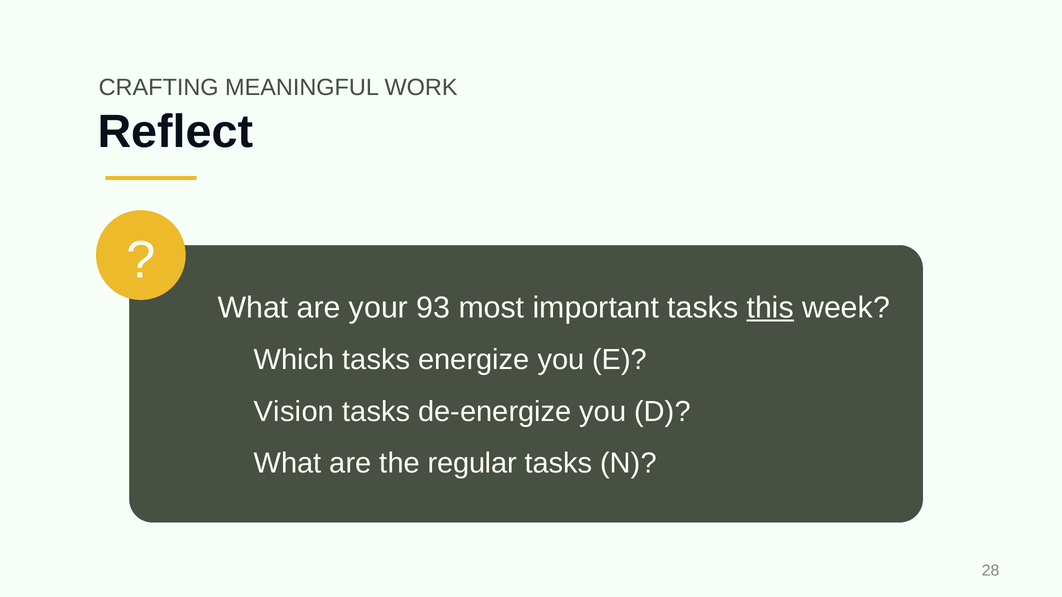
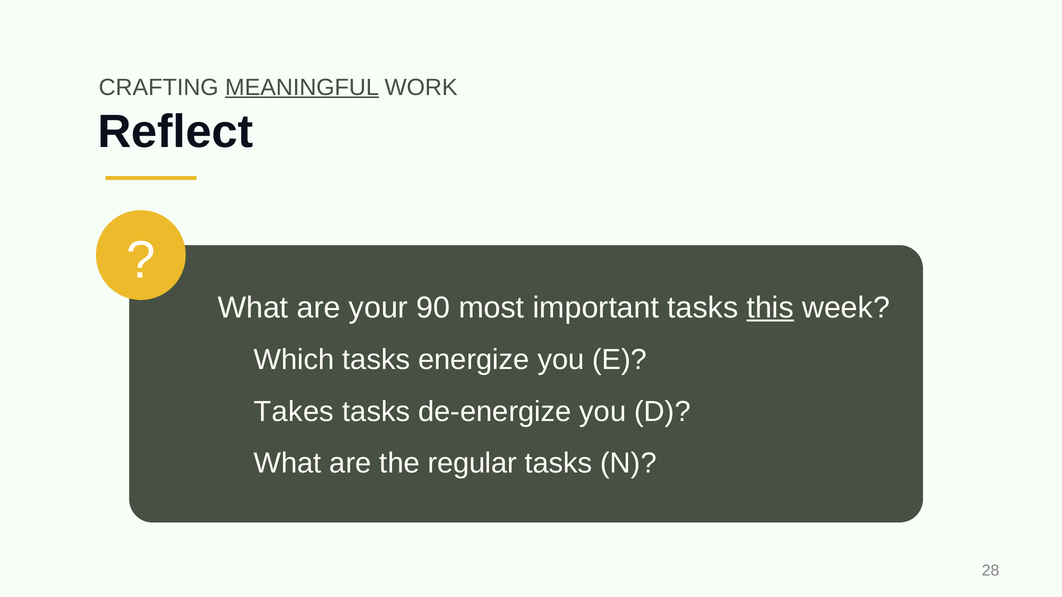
MEANINGFUL underline: none -> present (302, 87)
93: 93 -> 90 (433, 308)
Vision: Vision -> Takes (294, 412)
